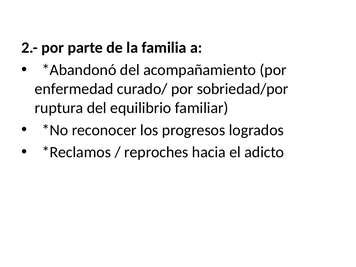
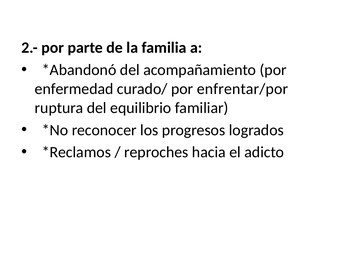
sobriedad/por: sobriedad/por -> enfrentar/por (242, 89)
